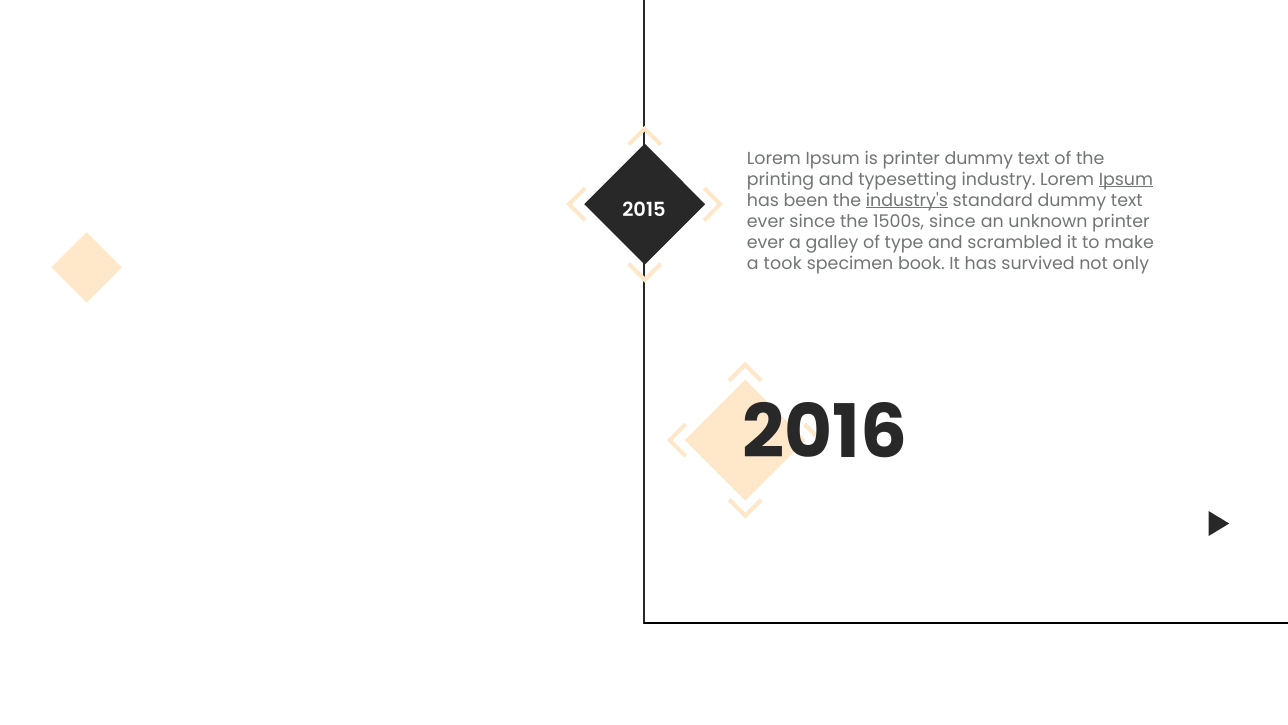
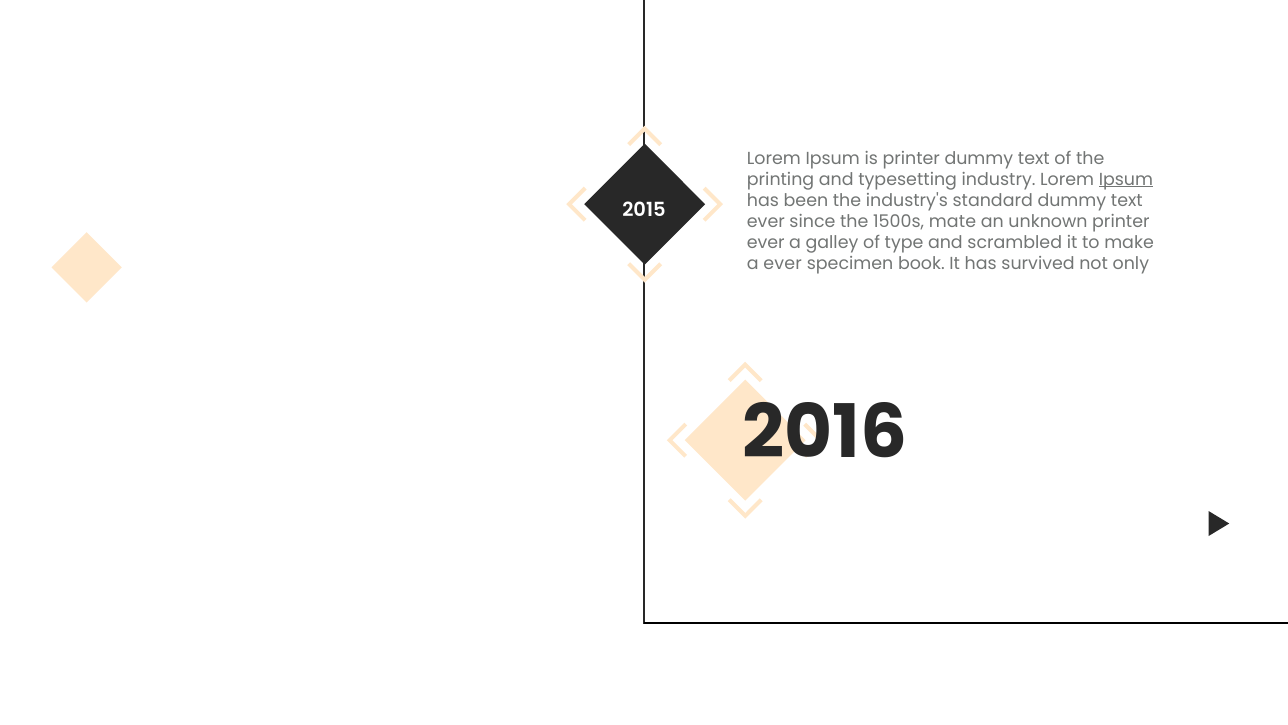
industry's underline: present -> none (907, 200)
1500s since: since -> mate (952, 221)
a took: took -> ever (783, 263)
